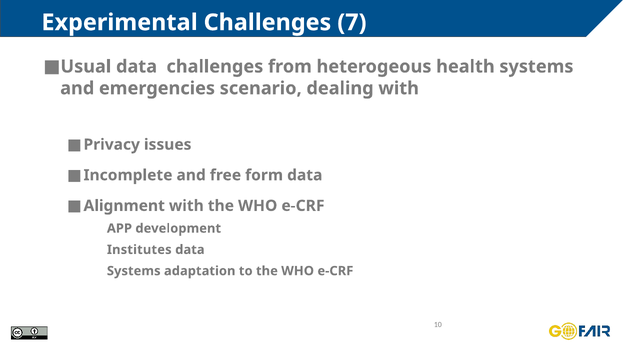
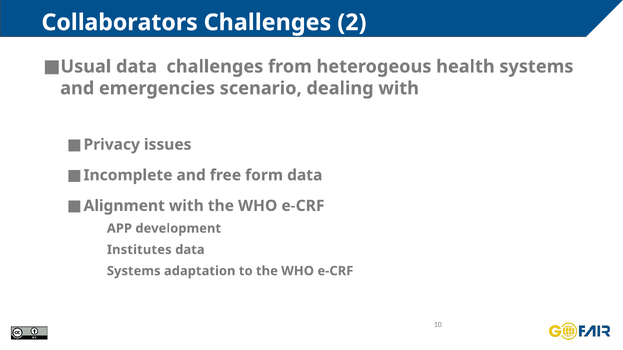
Experimental: Experimental -> Collaborators (120, 23)
7: 7 -> 2 (352, 23)
